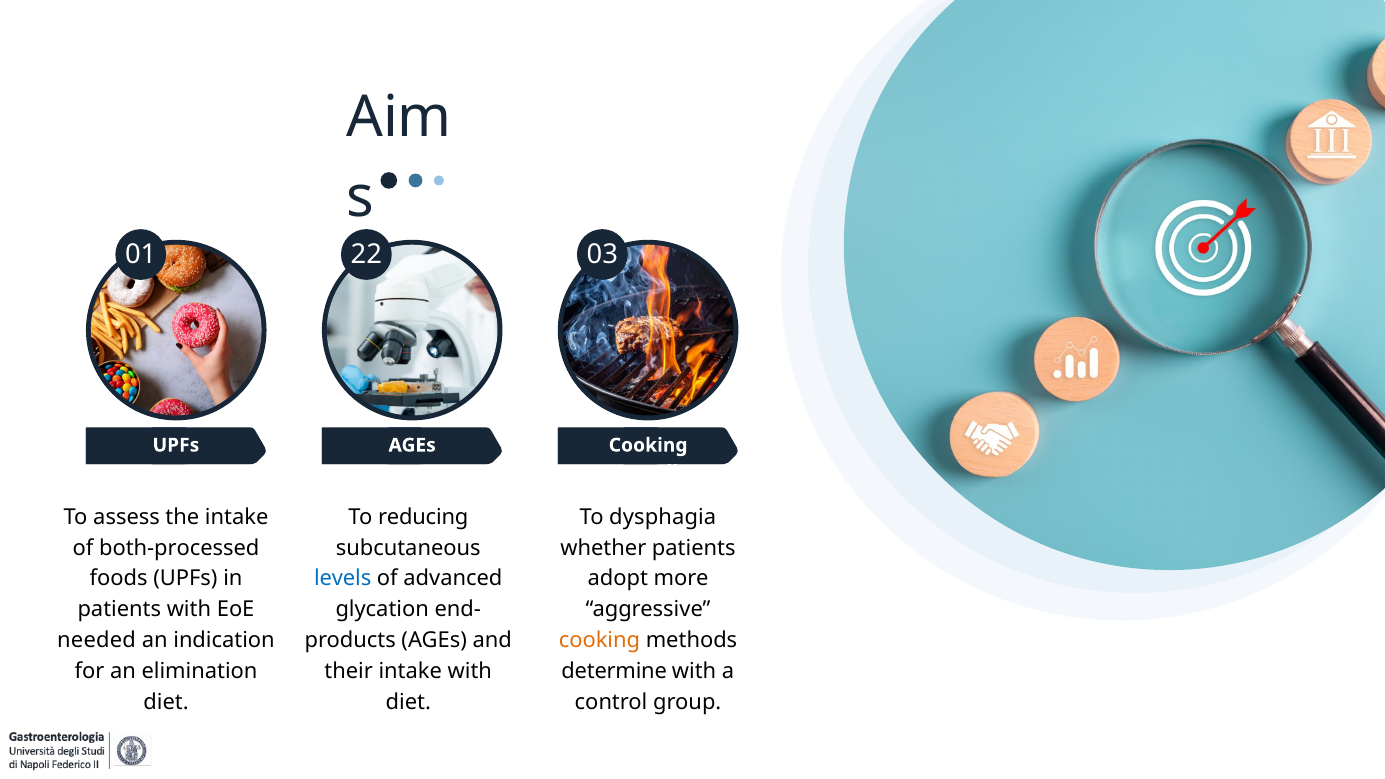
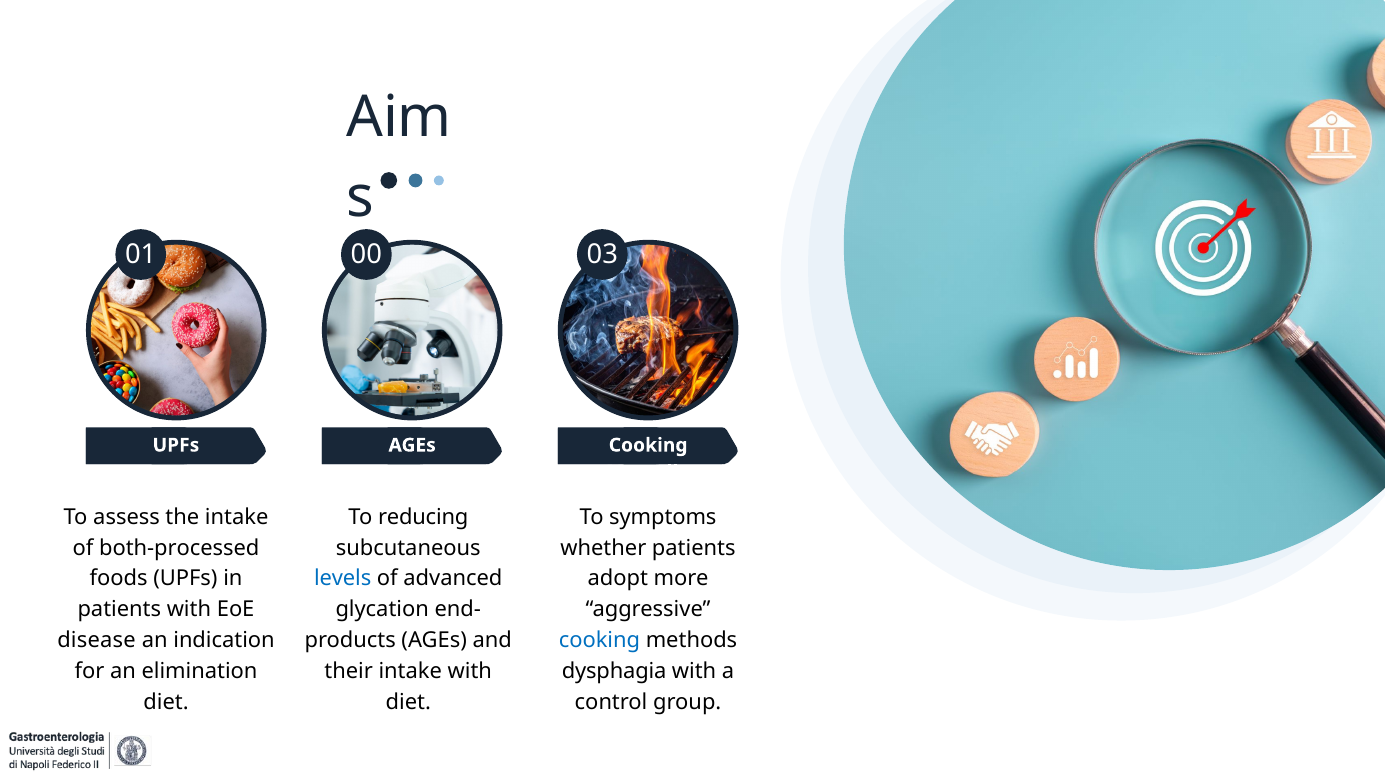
22: 22 -> 00 (366, 254)
dysphagia: dysphagia -> symptoms (663, 517)
needed: needed -> disease (97, 640)
cooking colour: orange -> blue (599, 640)
determine: determine -> dysphagia (614, 671)
